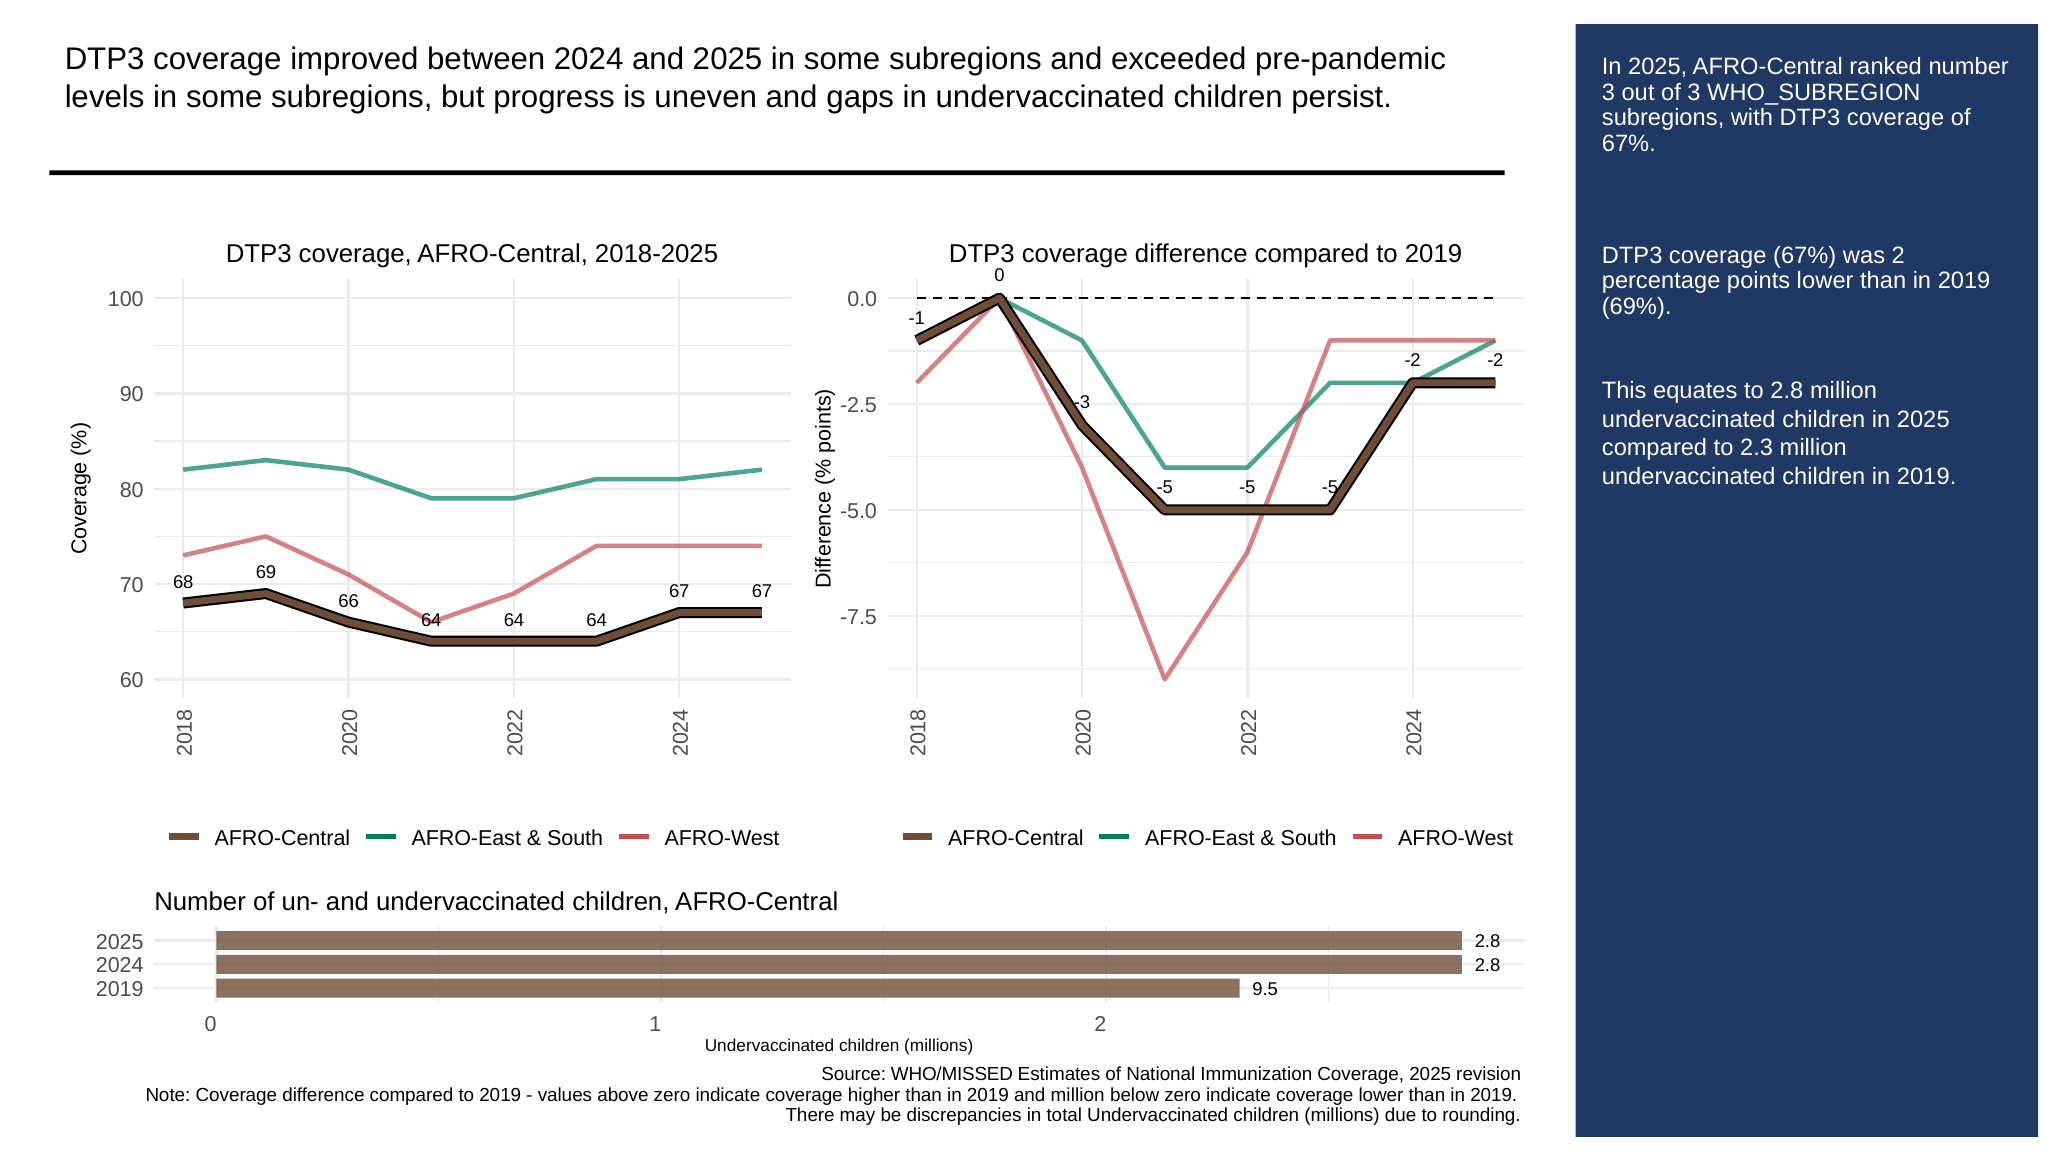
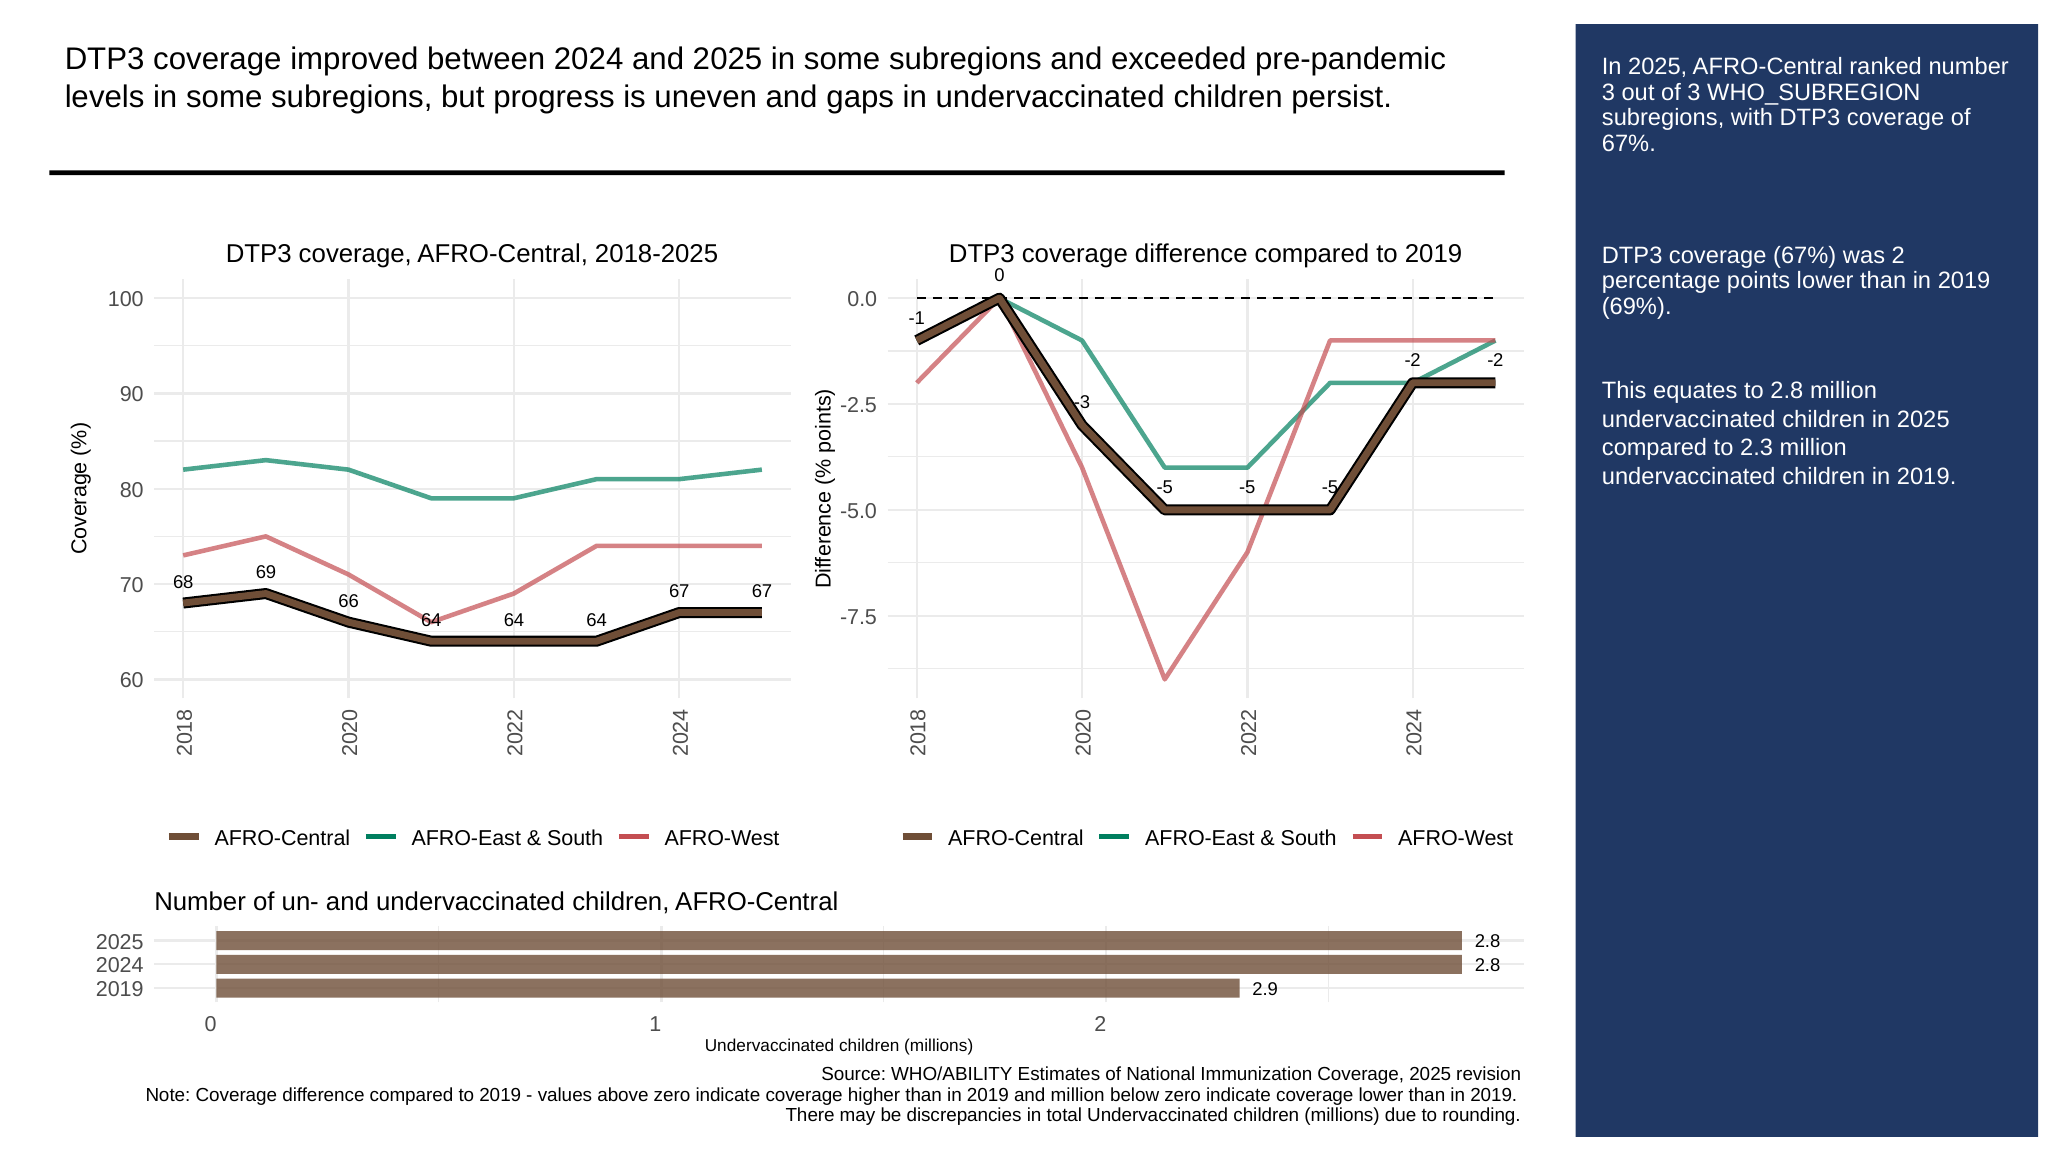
9.5: 9.5 -> 2.9 (1265, 989)
WHO/MISSED: WHO/MISSED -> WHO/ABILITY (952, 1075)
